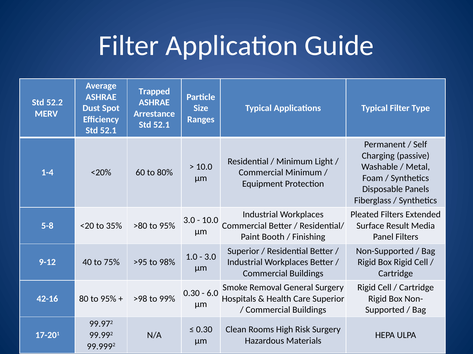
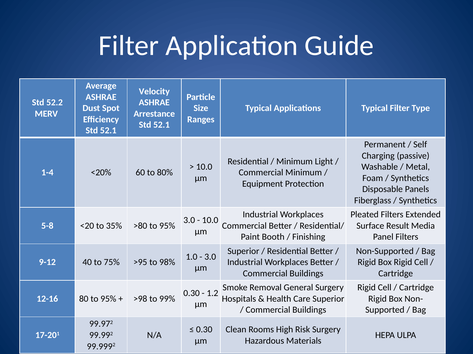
Trapped: Trapped -> Velocity (154, 92)
6.0: 6.0 -> 1.2 (213, 294)
42-16: 42-16 -> 12-16 (47, 299)
